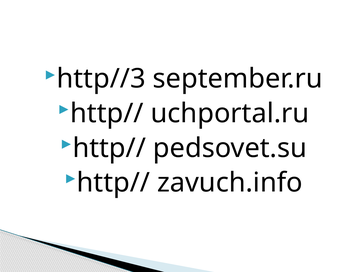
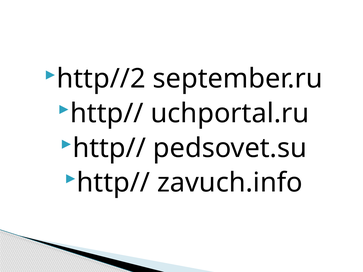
http//3: http//3 -> http//2 (101, 79)
